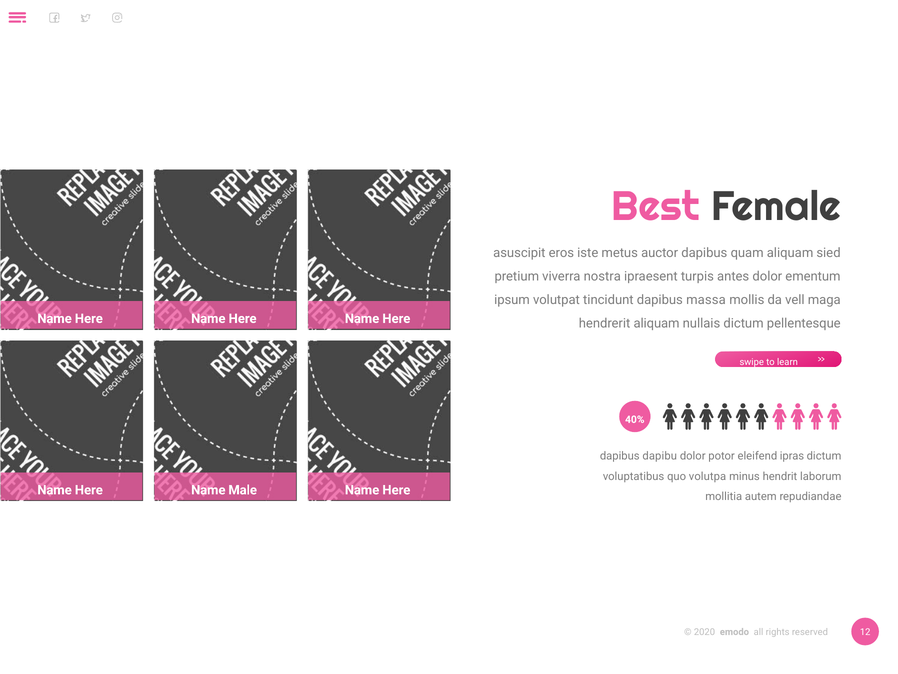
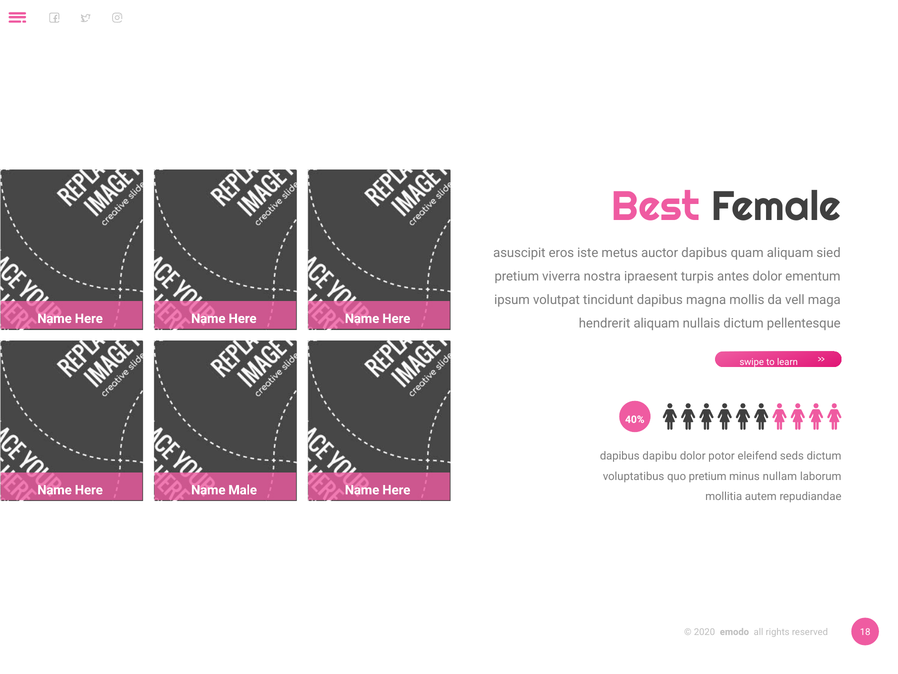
massa: massa -> magna (706, 300)
ipras: ipras -> seds (792, 456)
quo volutpa: volutpa -> pretium (708, 476)
hendrit: hendrit -> nullam (780, 476)
12: 12 -> 18 (865, 632)
